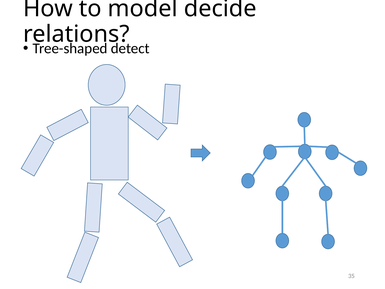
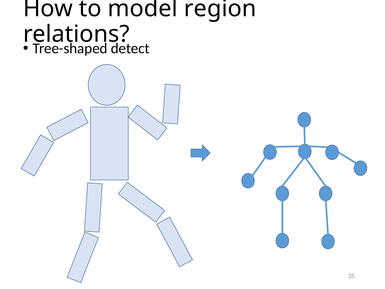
decide: decide -> region (220, 9)
